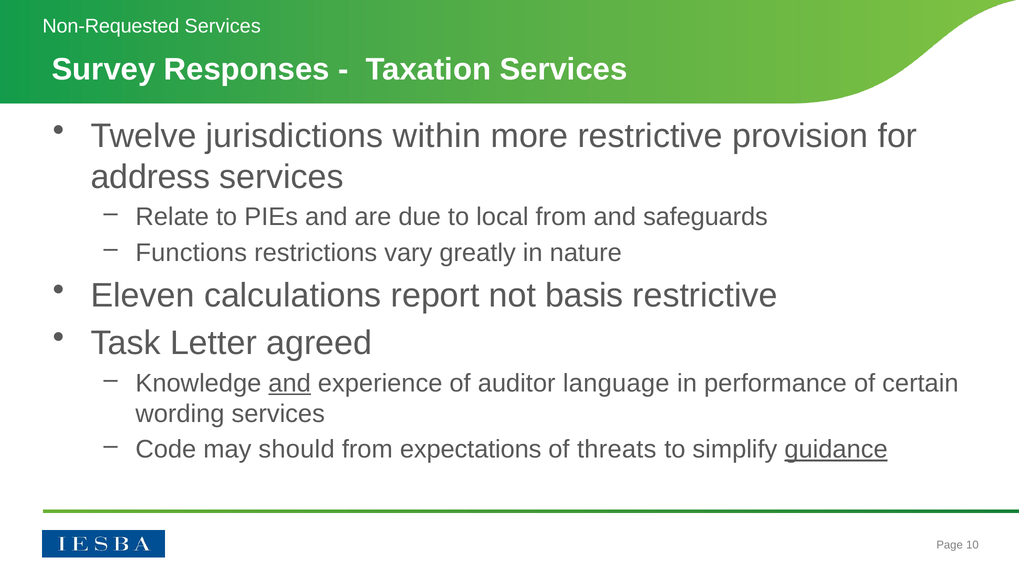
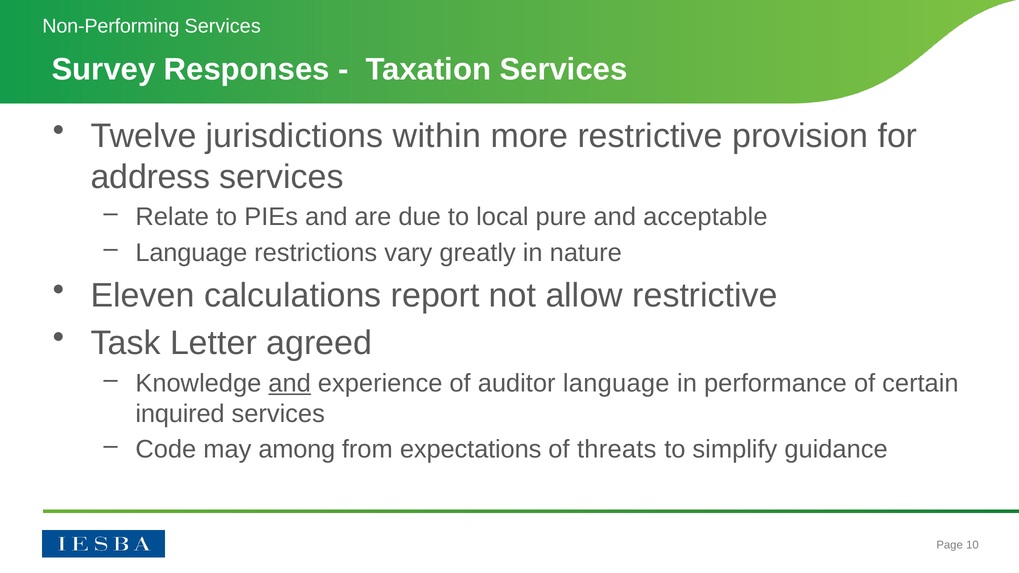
Non-Requested: Non-Requested -> Non-Performing (111, 26)
local from: from -> pure (561, 217)
safeguards: safeguards -> acceptable (705, 217)
Functions: Functions -> Language (191, 253)
basis: basis -> allow (584, 296)
wording: wording -> inquired (180, 414)
should: should -> among (297, 450)
guidance underline: present -> none (836, 450)
